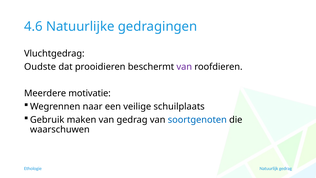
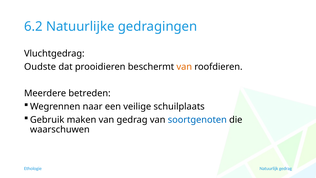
4.6: 4.6 -> 6.2 (33, 27)
van colour: purple -> orange (184, 67)
motivatie: motivatie -> betreden (89, 93)
